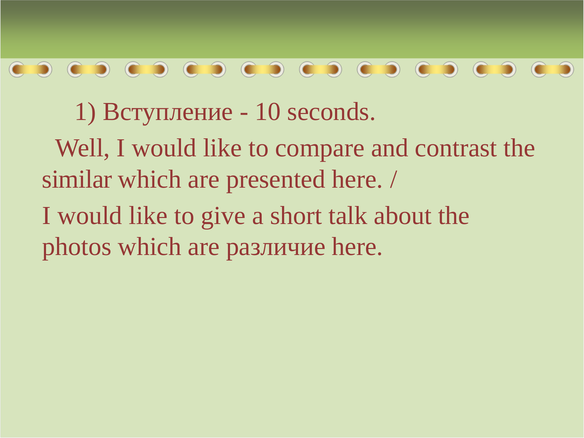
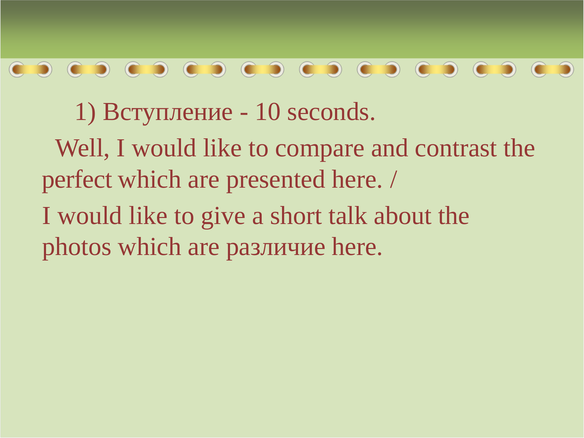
similar: similar -> perfect (77, 179)
